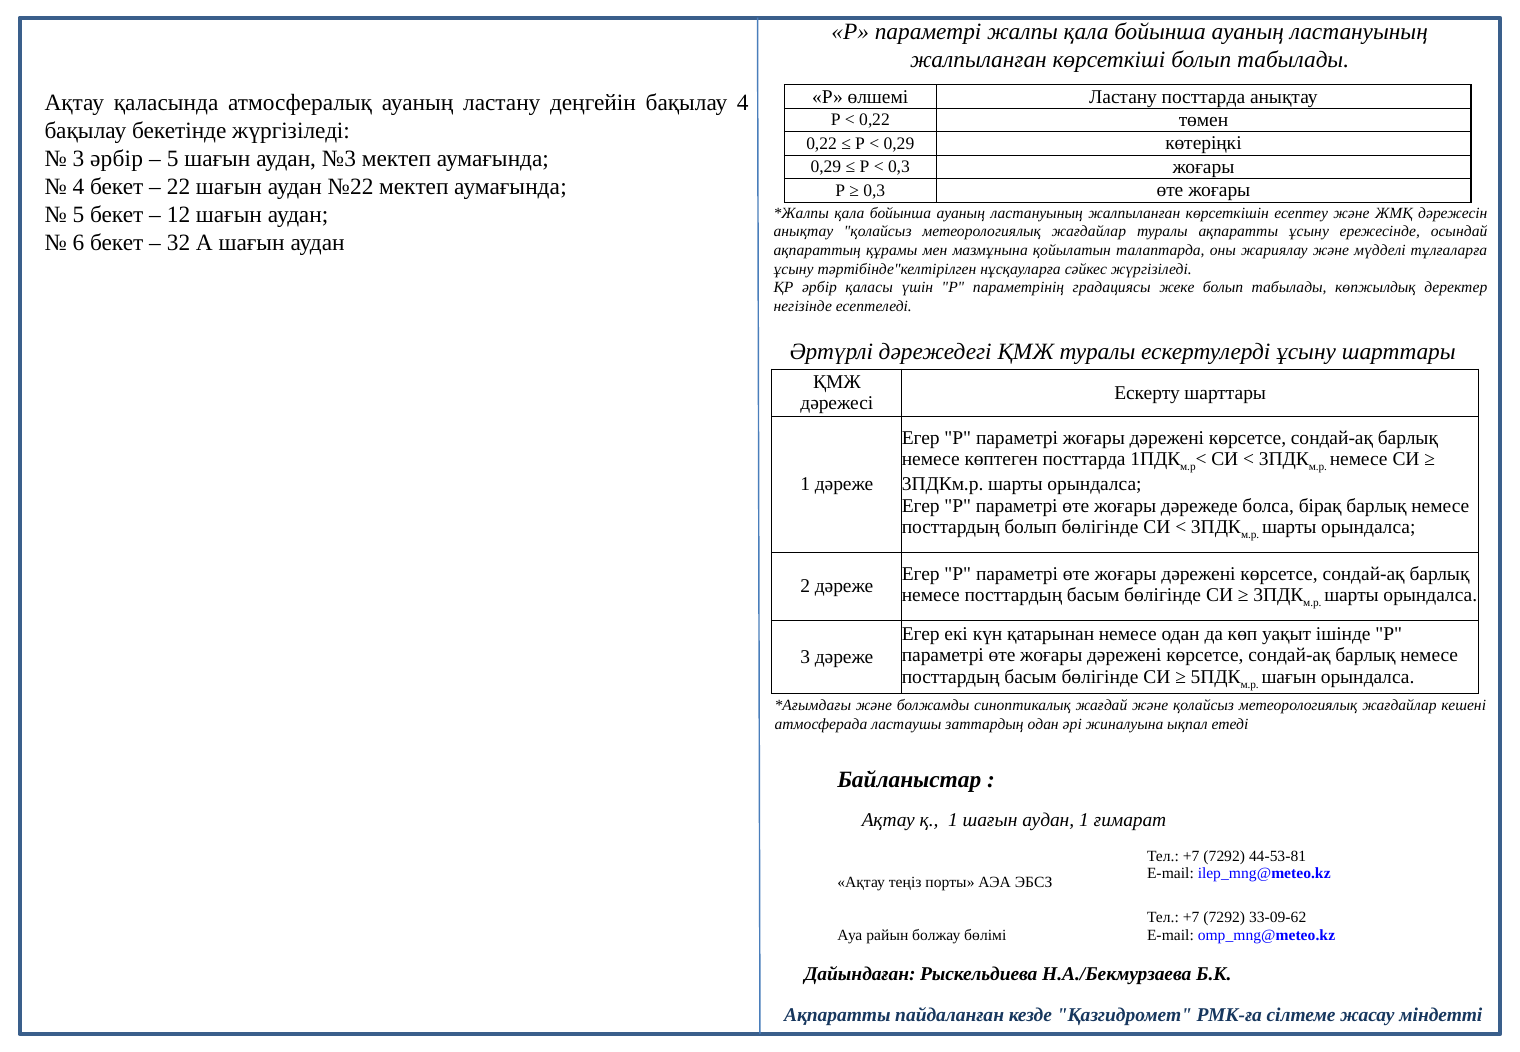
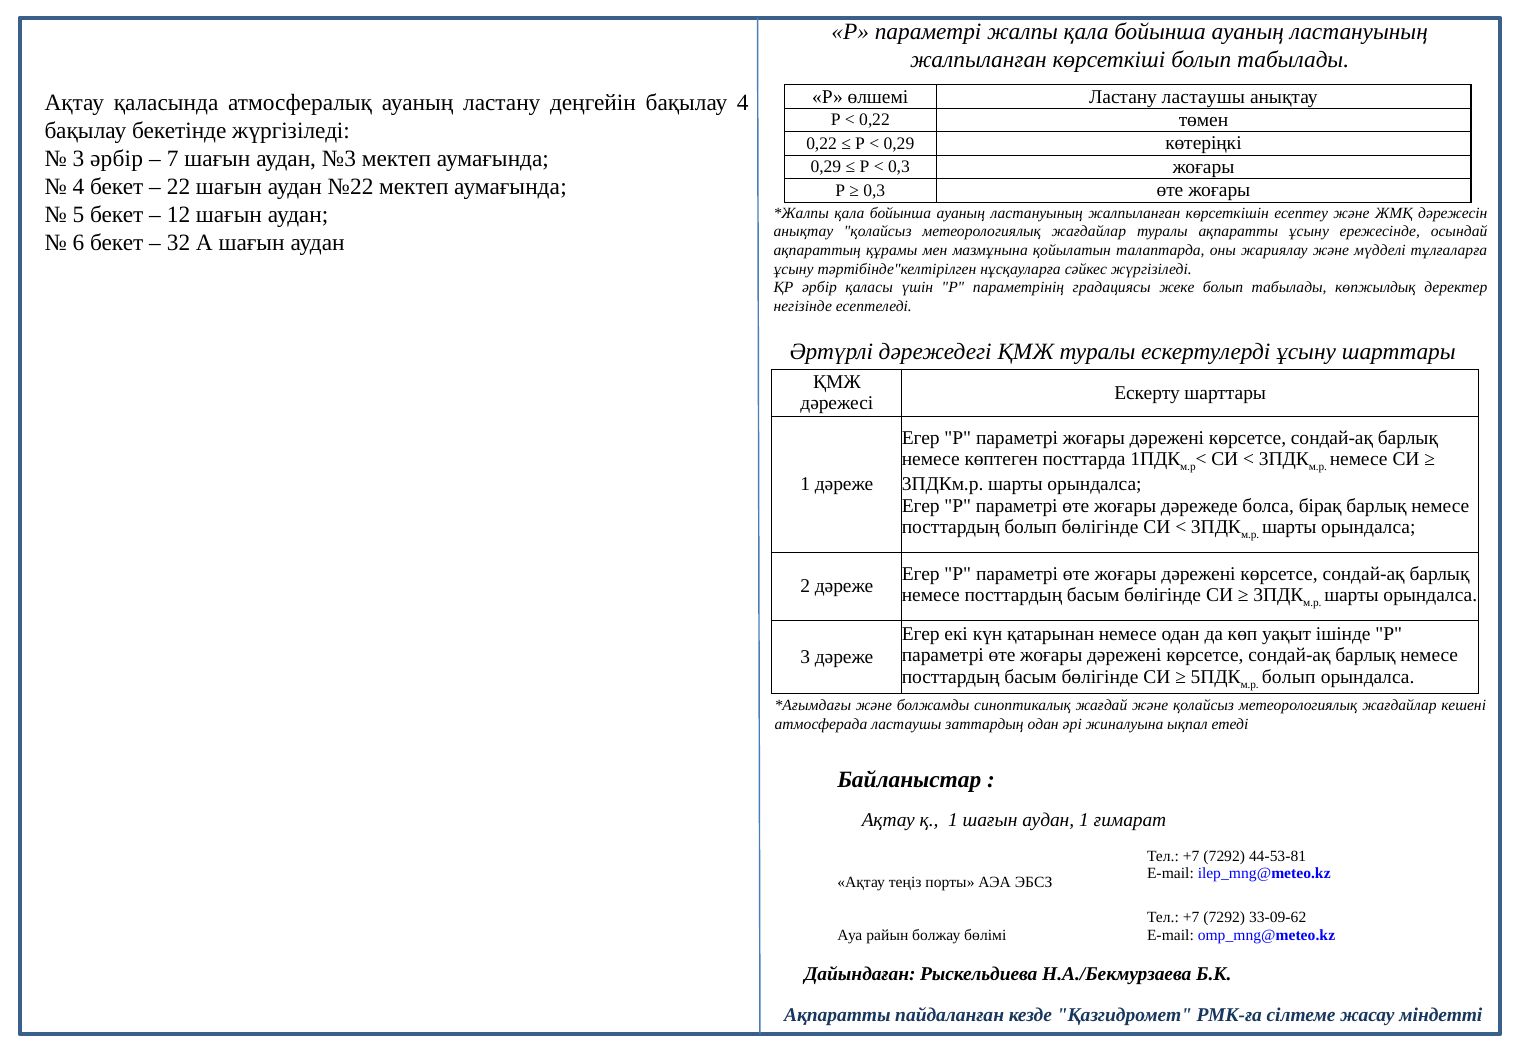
Ластану посттарда: посттарда -> ластаушы (1203, 97)
5: 5 -> 7 (173, 159)
шағын: шағын -> болып (1289, 677)
